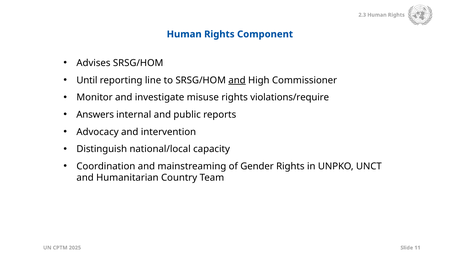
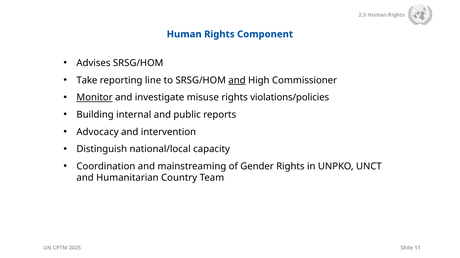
Until: Until -> Take (87, 80)
Monitor underline: none -> present (95, 98)
violations/require: violations/require -> violations/policies (290, 98)
Answers: Answers -> Building (95, 115)
